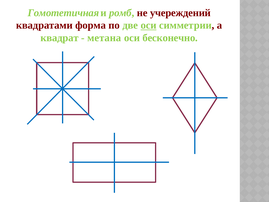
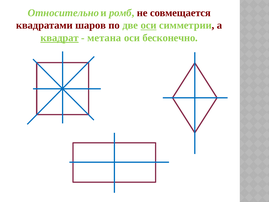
Гомотетичная: Гомотетичная -> Относительно (63, 13)
учереждений: учереждений -> совмещается (180, 13)
форма: форма -> шаров (91, 25)
квадрат underline: none -> present (60, 38)
